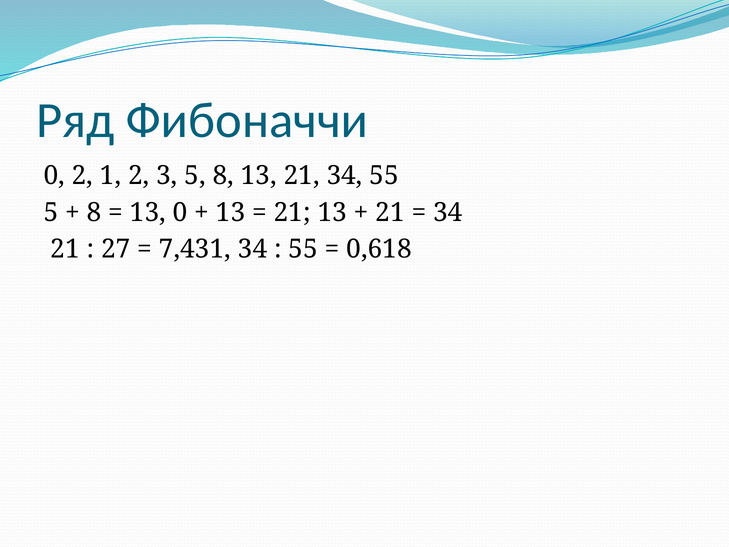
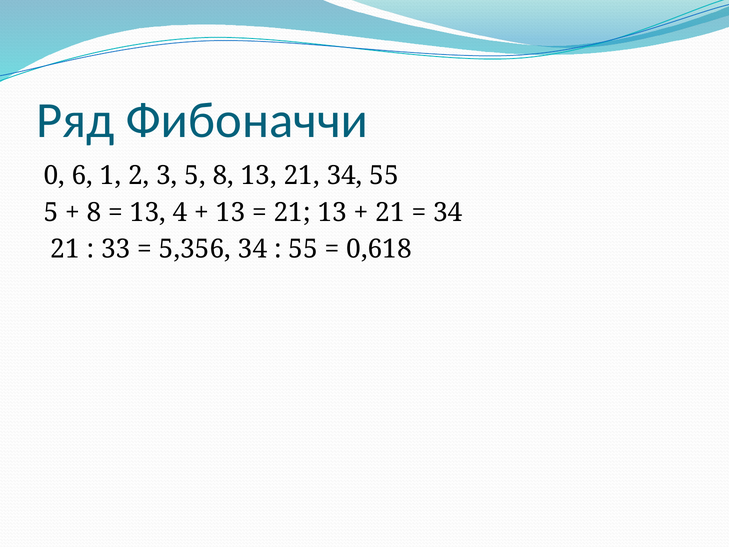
0 2: 2 -> 6 (82, 176)
13 0: 0 -> 4 (180, 212)
27: 27 -> 33 (116, 249)
7,431: 7,431 -> 5,356 (195, 249)
